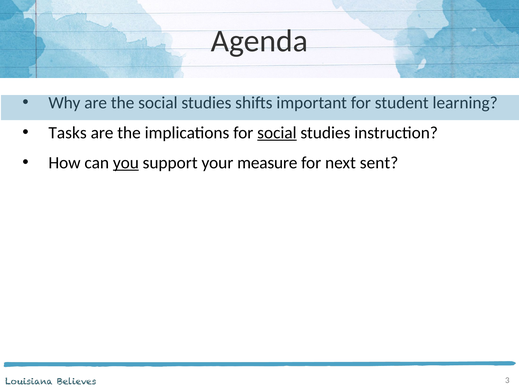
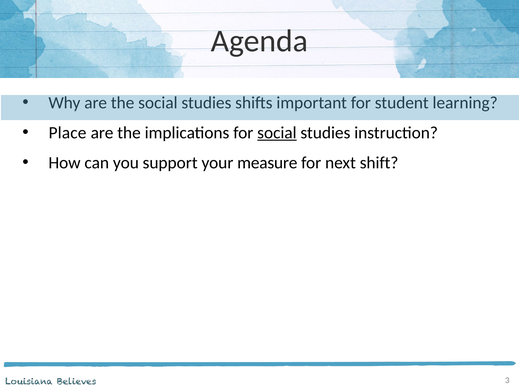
Tasks: Tasks -> Place (67, 133)
you underline: present -> none (126, 163)
sent: sent -> shift (379, 163)
